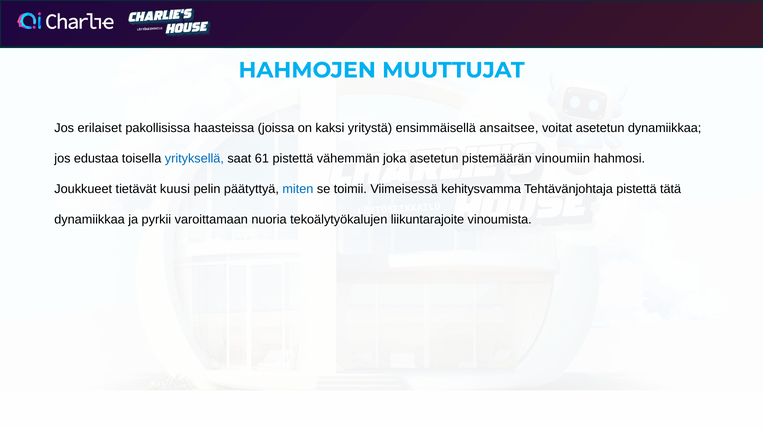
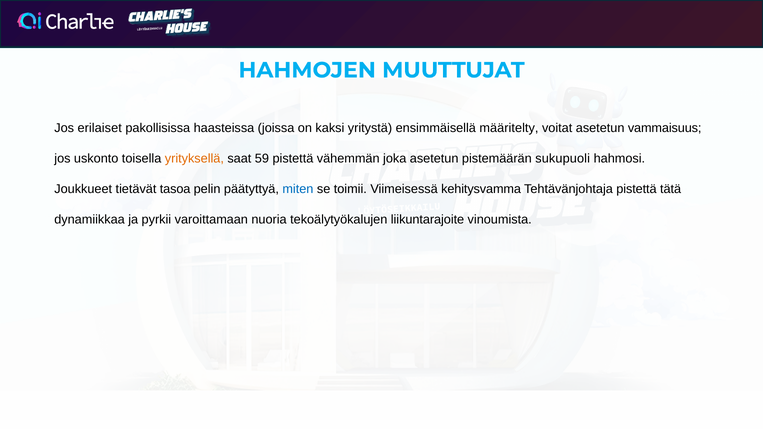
ansaitsee: ansaitsee -> määritelty (509, 128)
asetetun dynamiikkaa: dynamiikkaa -> vammaisuus (665, 128)
edustaa: edustaa -> uskonto (96, 159)
yrityksellä colour: blue -> orange (194, 159)
61: 61 -> 59 (262, 159)
vinoumiin: vinoumiin -> sukupuoli (563, 159)
kuusi: kuusi -> tasoa (175, 189)
